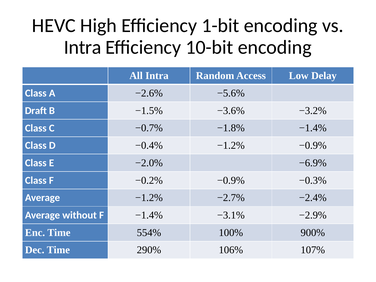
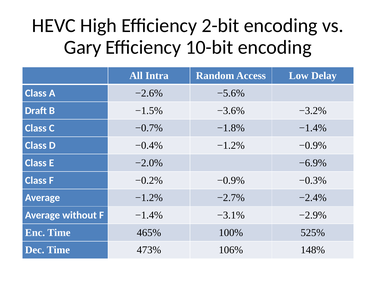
1-bit: 1-bit -> 2-bit (220, 26)
Intra: Intra -> Gary (83, 47)
554%: 554% -> 465% (149, 233)
900%: 900% -> 525% (313, 233)
290%: 290% -> 473% (149, 250)
107%: 107% -> 148% (313, 250)
